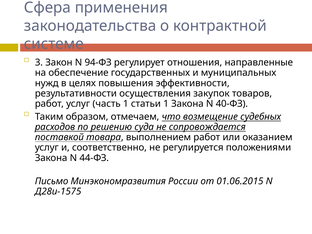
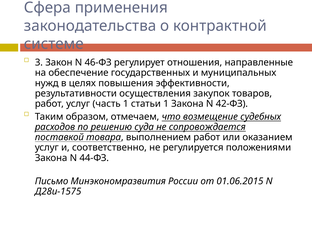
94-ФЗ: 94-ФЗ -> 46-ФЗ (98, 63)
40-ФЗ: 40-ФЗ -> 42-ФЗ (232, 104)
